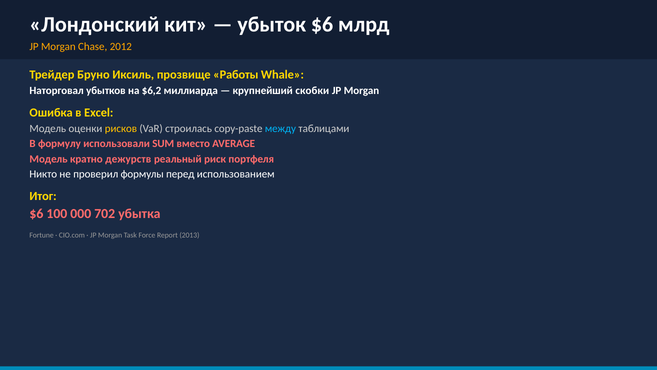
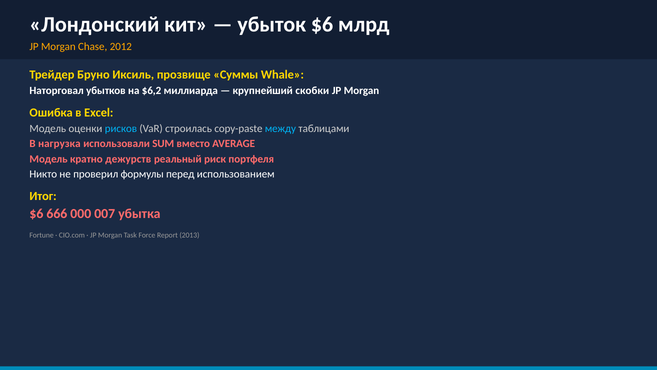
Работы: Работы -> Суммы (236, 75)
рисков colour: yellow -> light blue (121, 128)
формулу: формулу -> нагрузка (59, 144)
100: 100 -> 666 (57, 214)
702: 702 -> 007 (105, 214)
